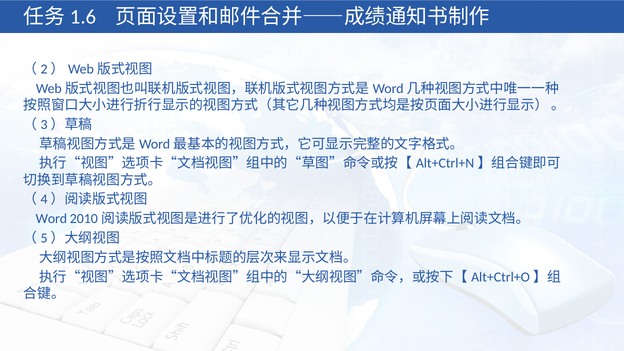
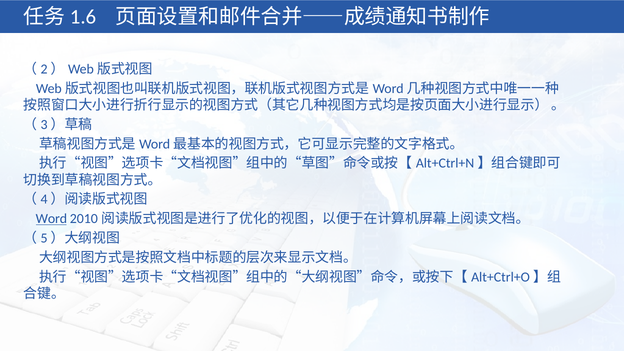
Word underline: none -> present (51, 219)
